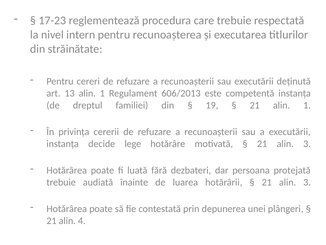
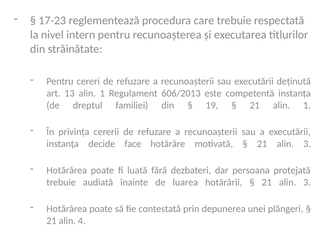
lege: lege -> face (133, 144)
